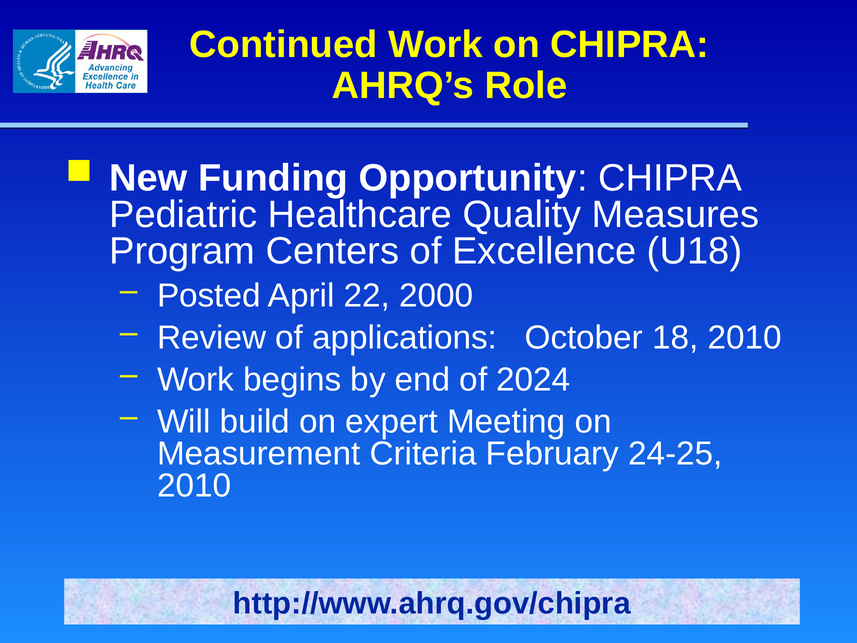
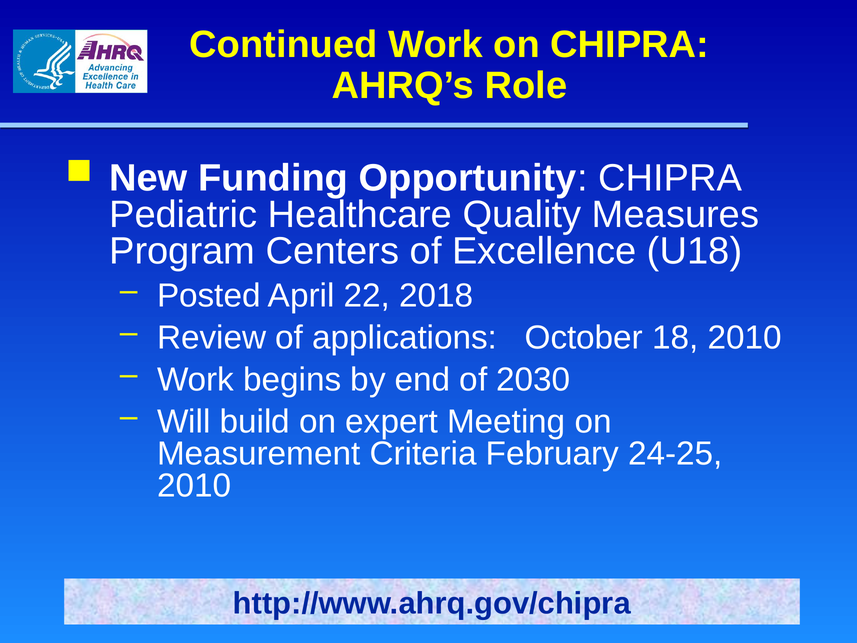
2000: 2000 -> 2018 (436, 296)
2024: 2024 -> 2030 (533, 380)
